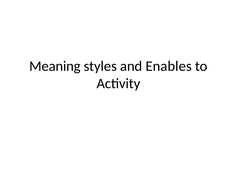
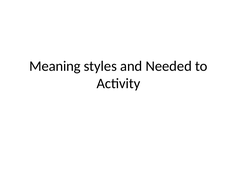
Enables: Enables -> Needed (169, 66)
